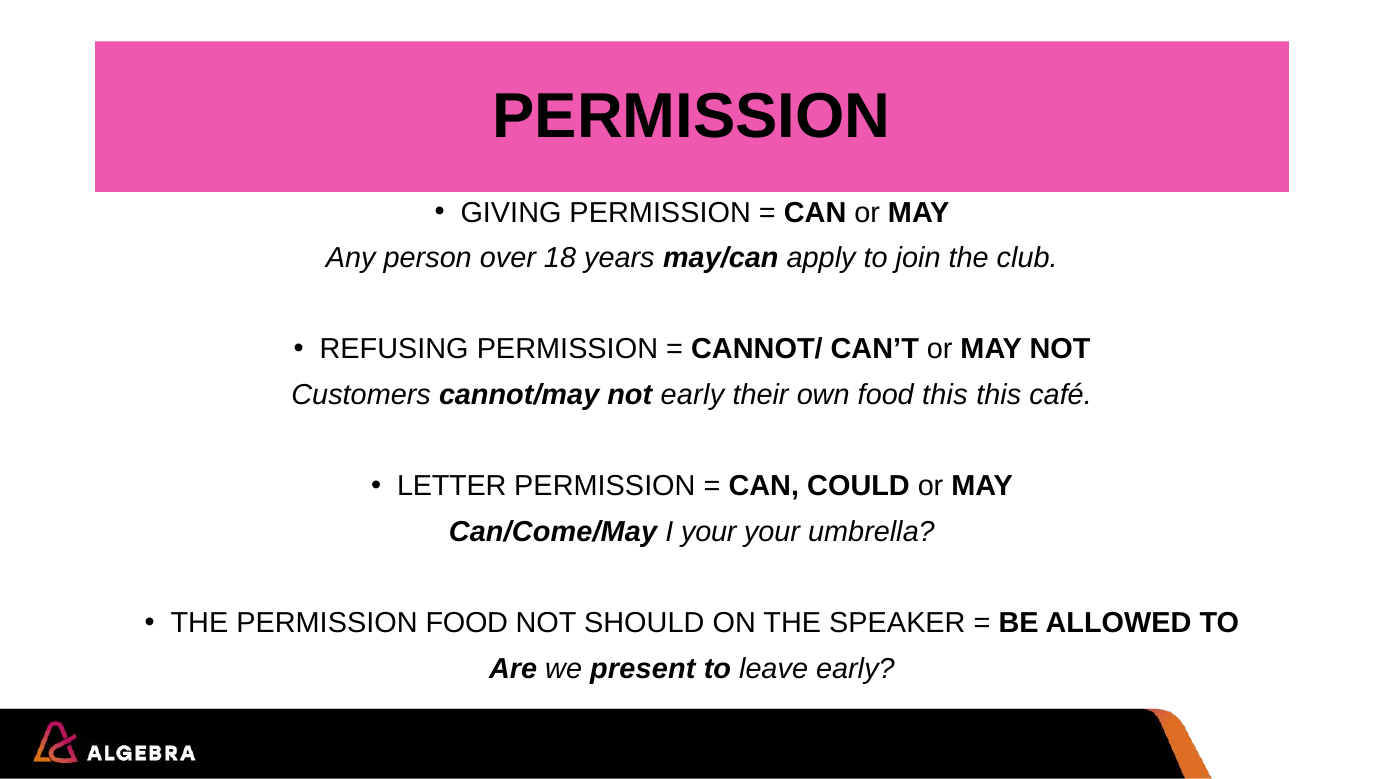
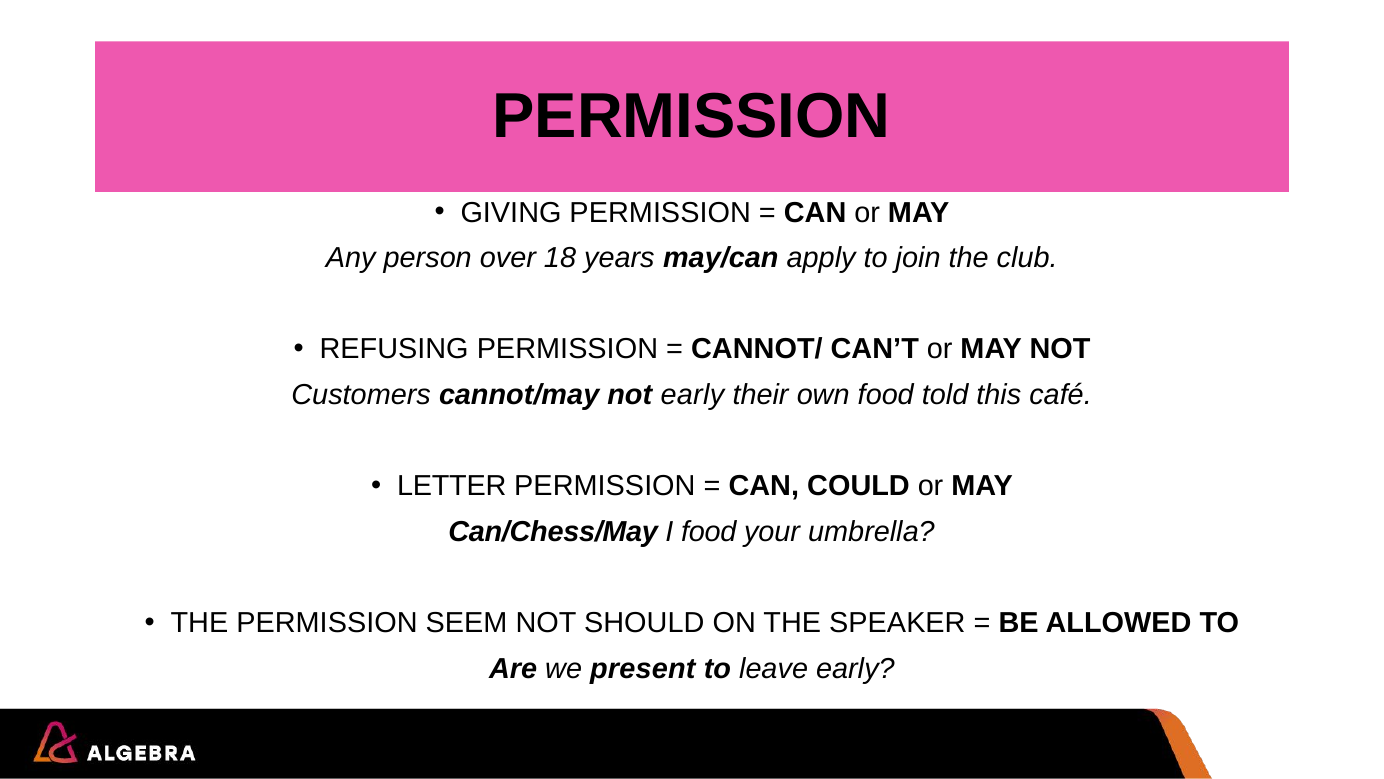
food this: this -> told (945, 395)
Can/Come/May: Can/Come/May -> Can/Chess/May (553, 531)
I your: your -> food (709, 531)
PERMISSION FOOD: FOOD -> SEEM (467, 623)
